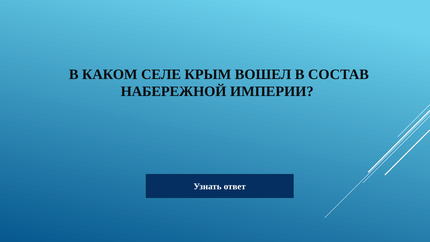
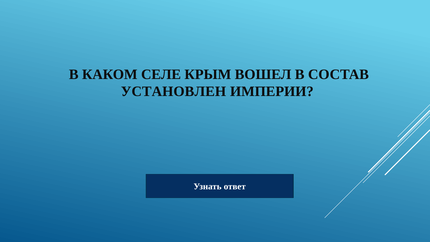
НАБЕРЕЖНОЙ: НАБЕРЕЖНОЙ -> УСТАНОВЛЕН (173, 92)
